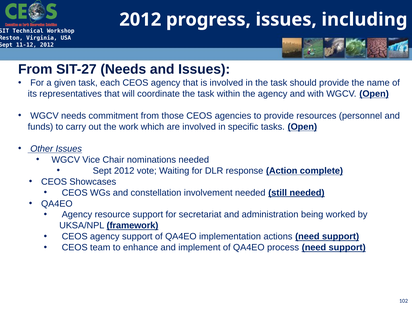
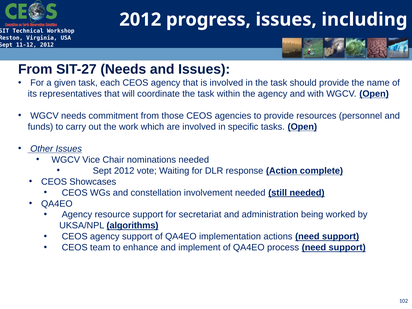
framework: framework -> algorithms (132, 226)
